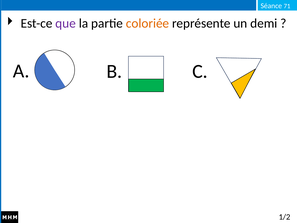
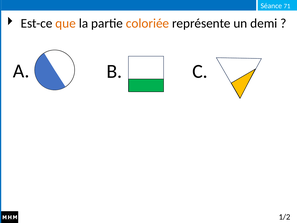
que colour: purple -> orange (66, 23)
